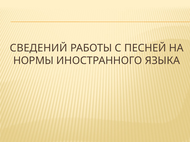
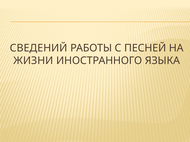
НОРМЫ: НОРМЫ -> ЖИЗНИ (33, 61)
